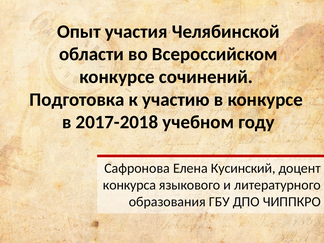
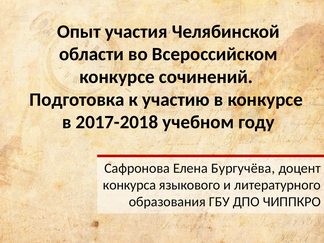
Кусинский: Кусинский -> Бургучёва (243, 168)
